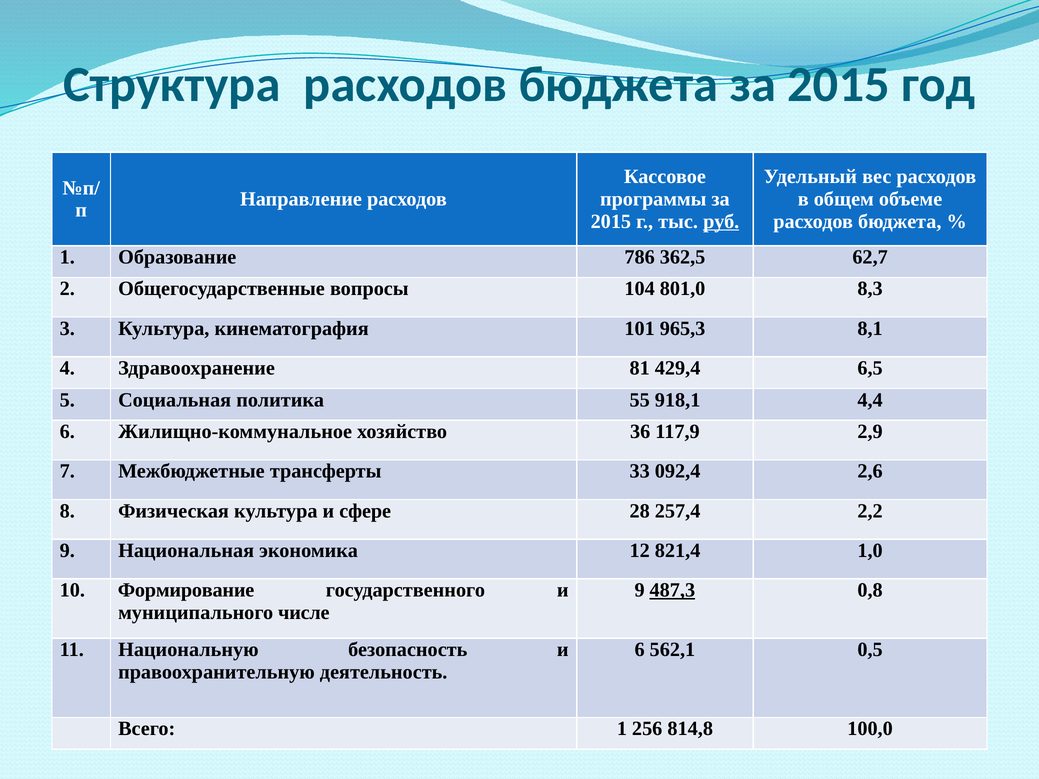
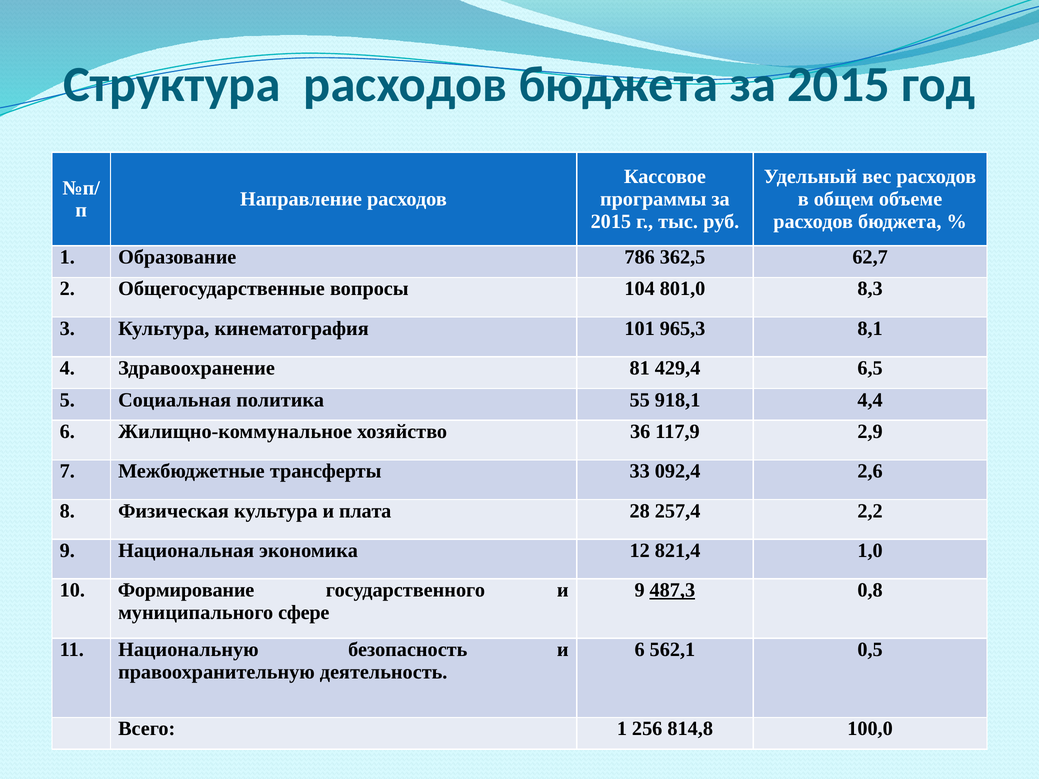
руб underline: present -> none (721, 222)
сфере: сфере -> плата (365, 511)
числе: числе -> сфере (304, 613)
